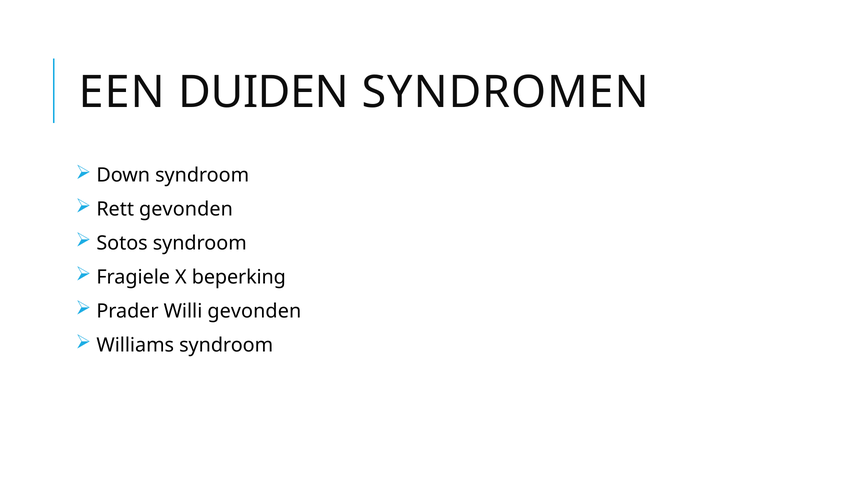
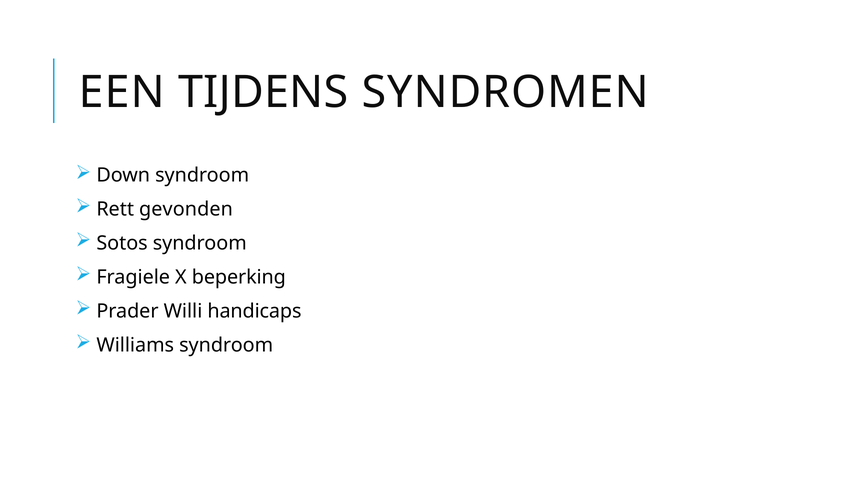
DUIDEN: DUIDEN -> TIJDENS (263, 93)
Willi gevonden: gevonden -> handicaps (254, 311)
